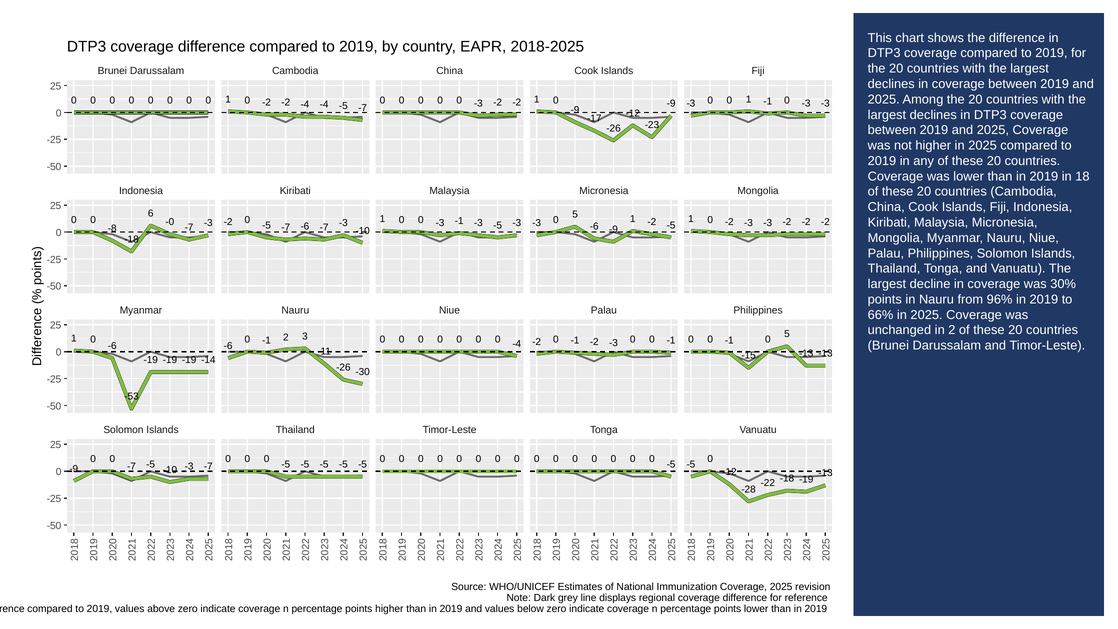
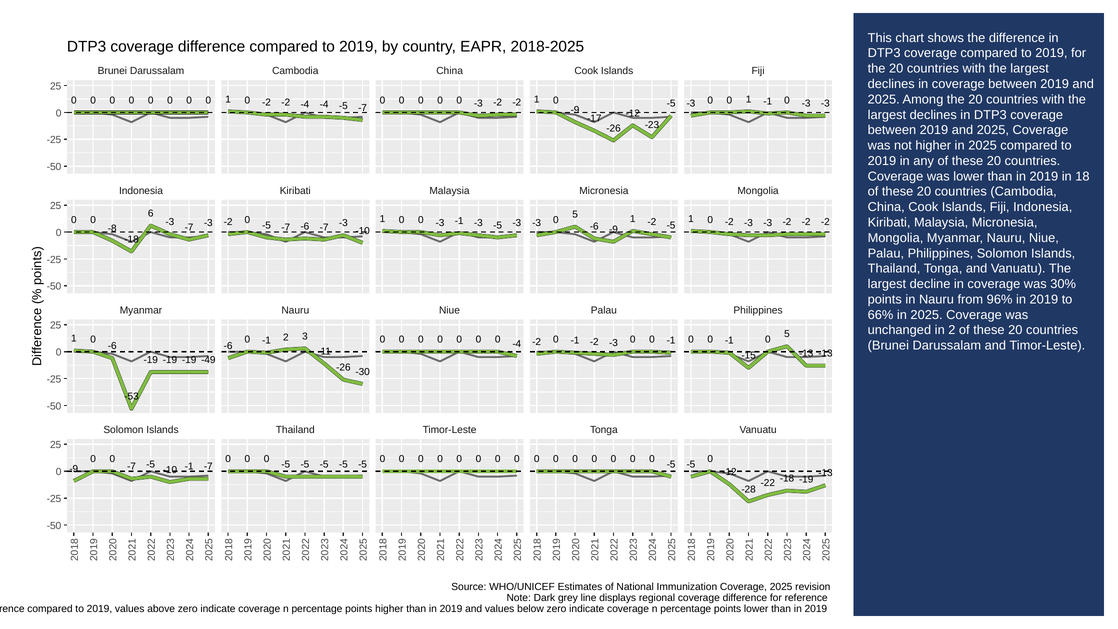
-9: -9 -> -5 (671, 104)
-0: -0 -> -3 (170, 222)
-14: -14 -> -49 (208, 360)
-10 -3: -3 -> -1 (189, 467)
